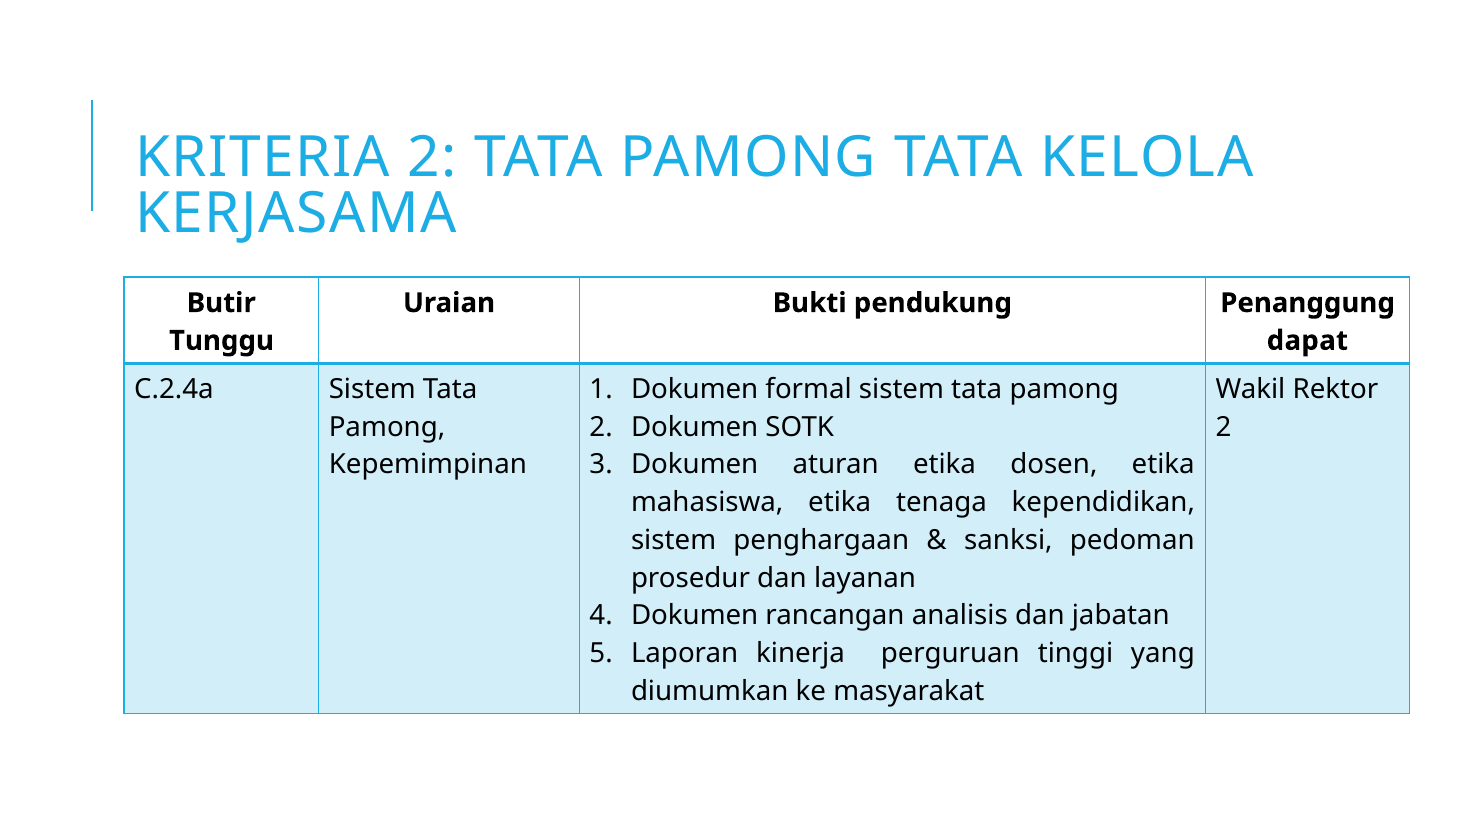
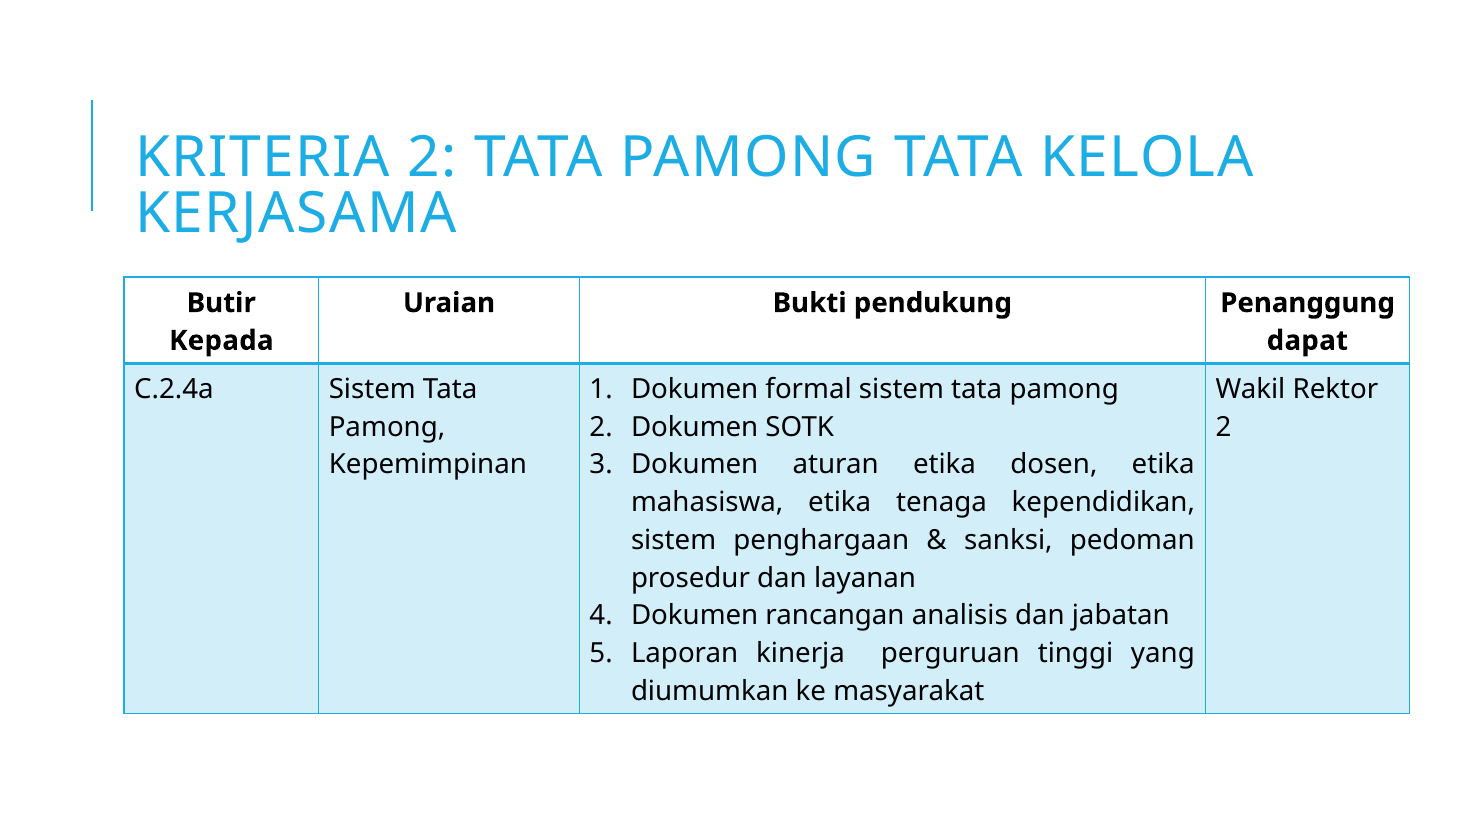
Tunggu: Tunggu -> Kepada (221, 341)
